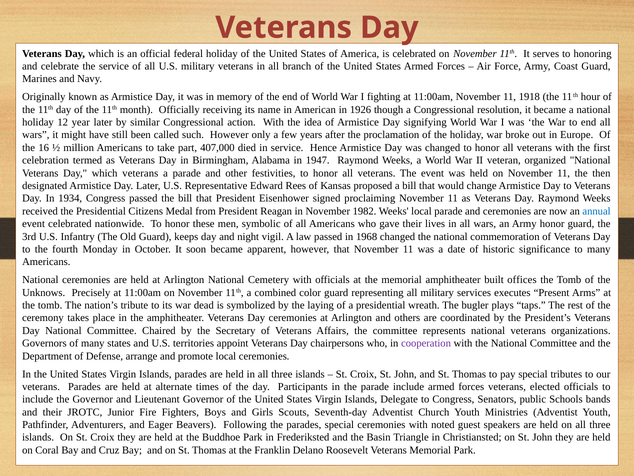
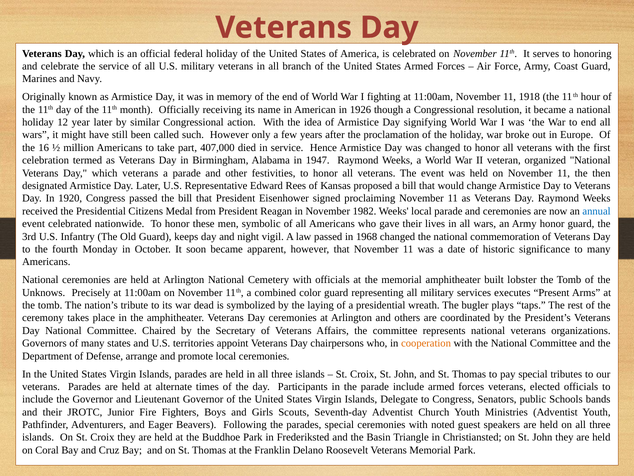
1934: 1934 -> 1920 (70, 198)
offices: offices -> lobster (522, 280)
cooperation colour: purple -> orange (426, 343)
